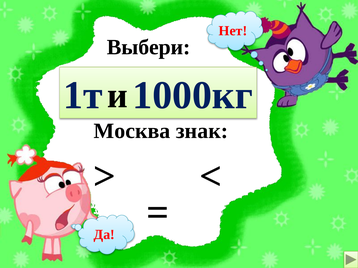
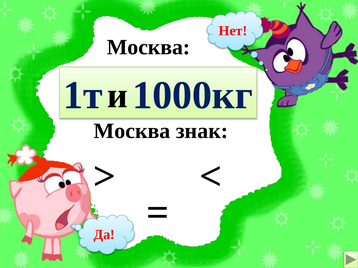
Выбери: Выбери -> Москва (149, 47)
